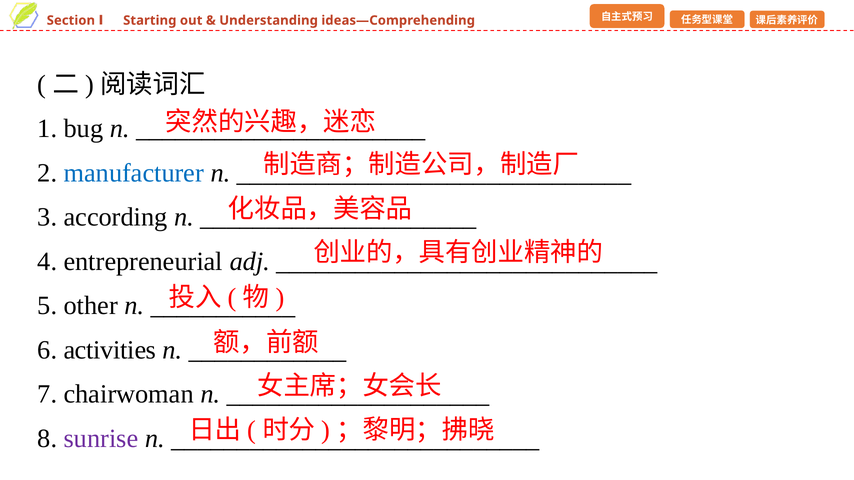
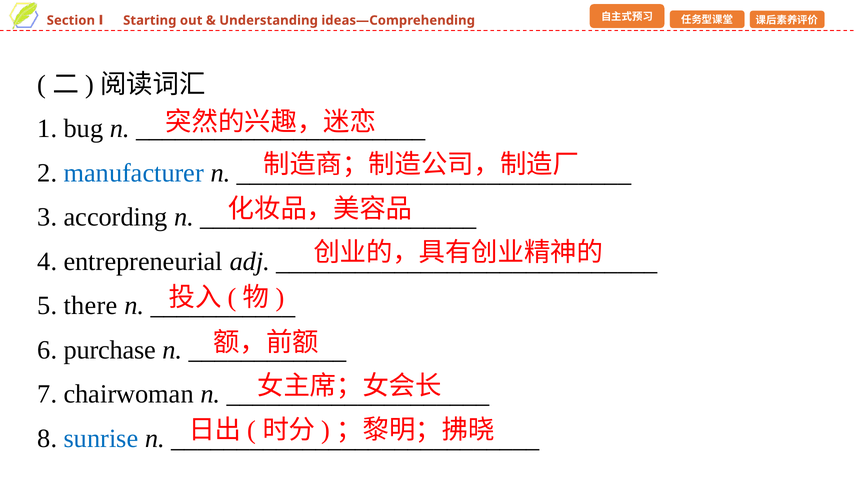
other: other -> there (91, 306)
activities: activities -> purchase (110, 350)
sunrise colour: purple -> blue (101, 439)
